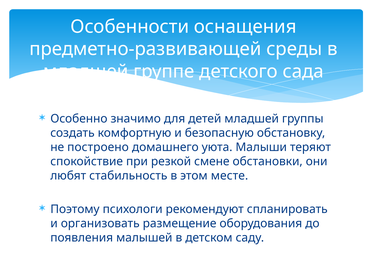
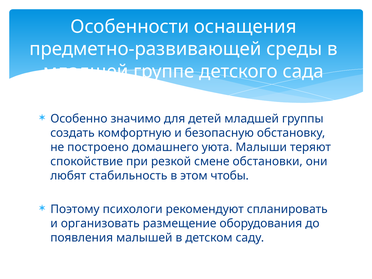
месте: месте -> чтобы (230, 176)
